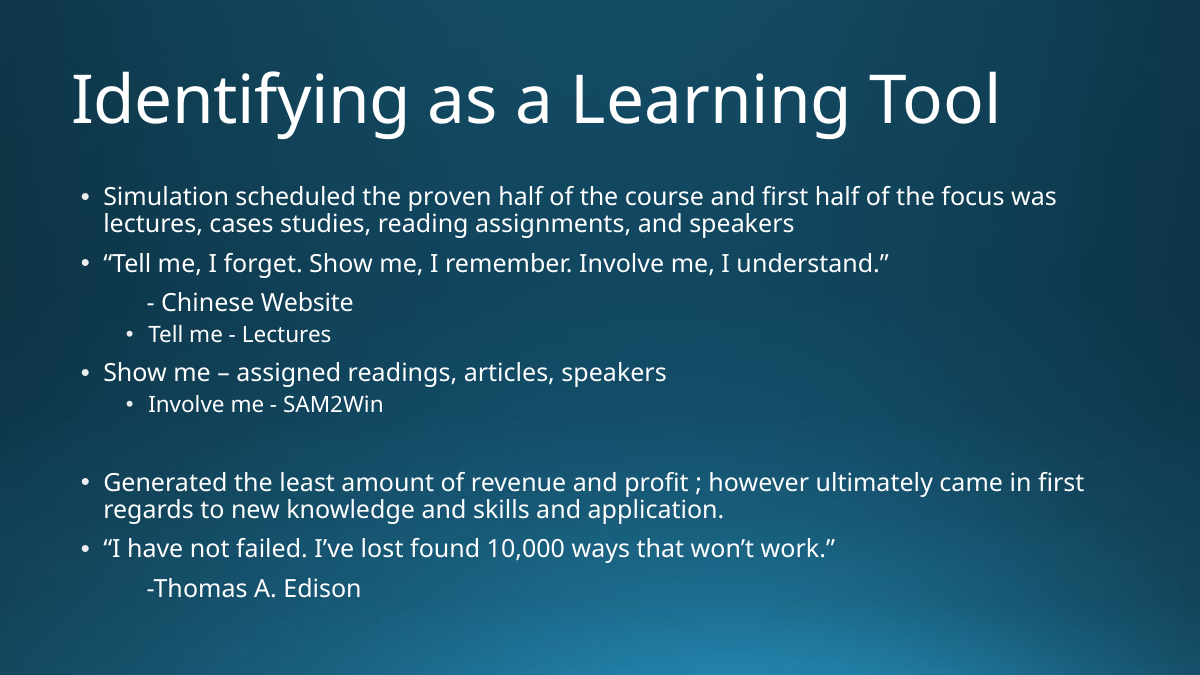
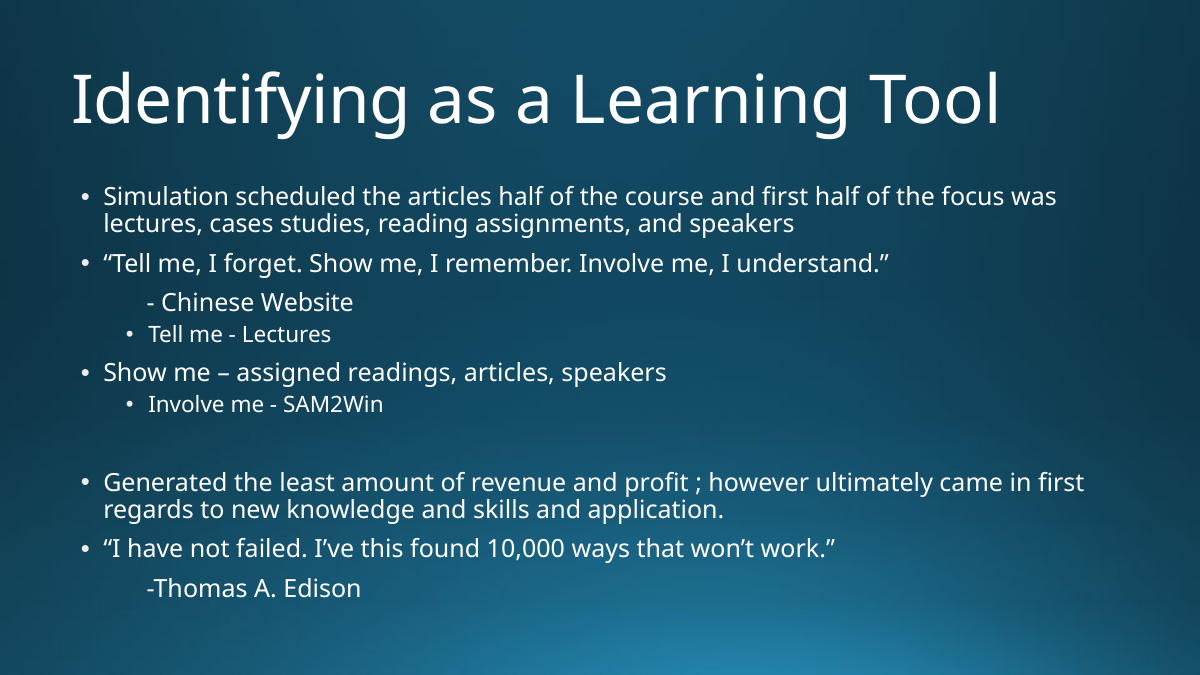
the proven: proven -> articles (450, 198)
lost: lost -> this (382, 550)
